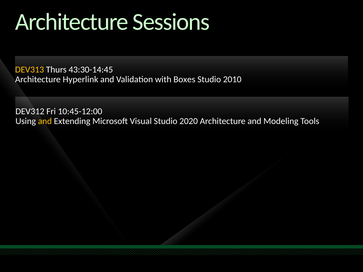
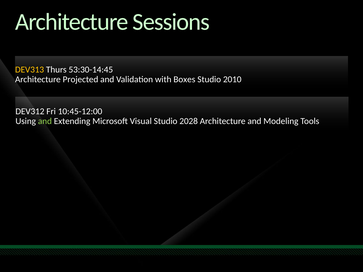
43:30-14:45: 43:30-14:45 -> 53:30-14:45 (91, 70)
Hyperlink: Hyperlink -> Projected (81, 79)
and colour: yellow -> light green (45, 121)
2020: 2020 -> 2028 (189, 121)
